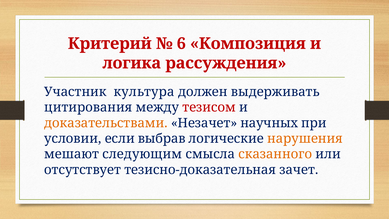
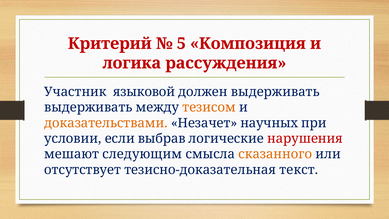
6: 6 -> 5 (181, 44)
культура: культура -> языковой (144, 92)
цитирования: цитирования -> выдерживать (88, 107)
тезисом colour: red -> orange (209, 107)
нарушения colour: orange -> red (305, 138)
зачет: зачет -> текст (299, 170)
